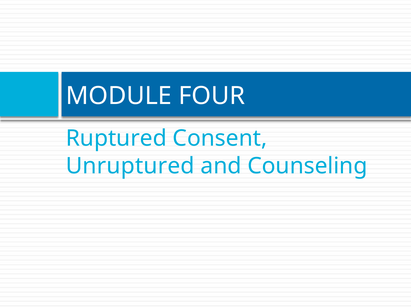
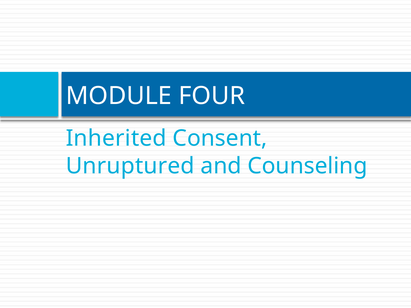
Ruptured: Ruptured -> Inherited (116, 139)
